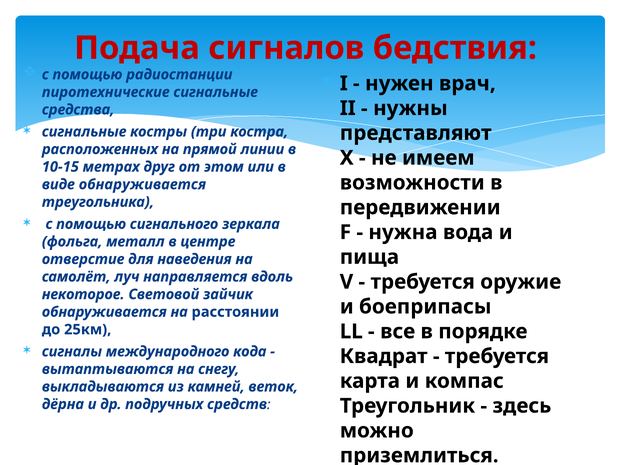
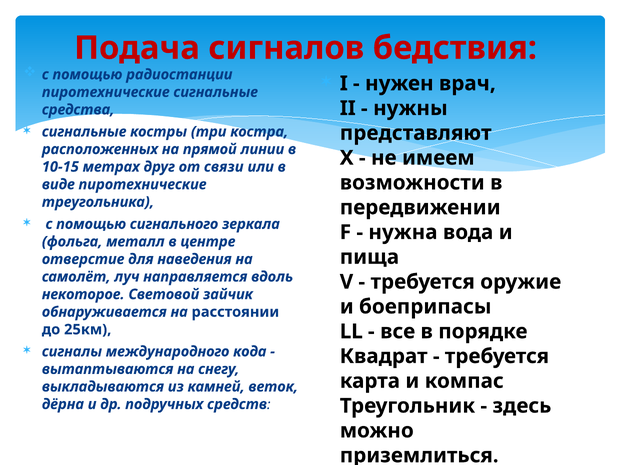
этом: этом -> связи (224, 167)
виде обнаруживается: обнаруживается -> пиротехнические (142, 184)
